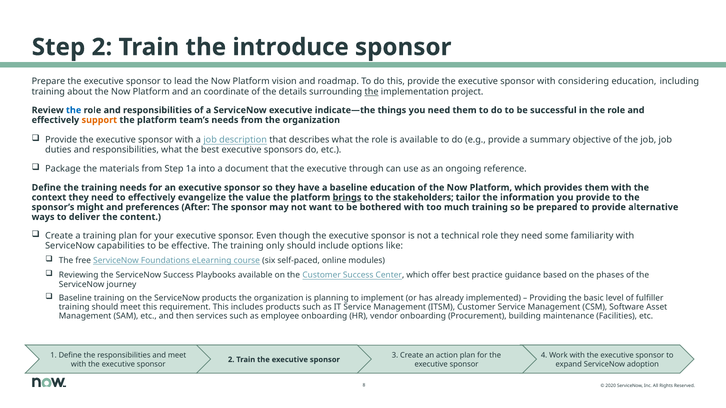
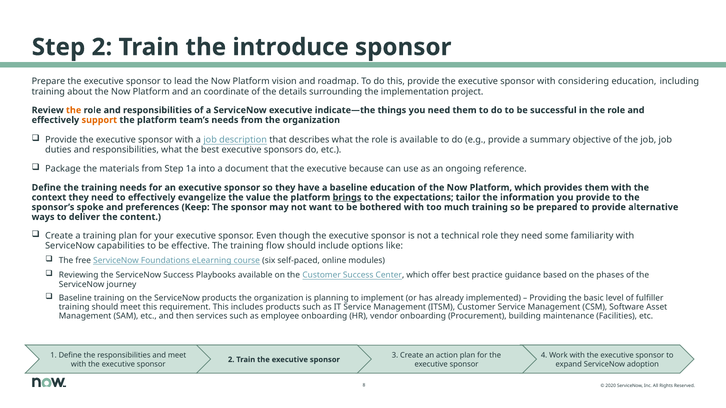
the underline: present -> none (372, 92)
the colour: blue -> orange (74, 110)
through: through -> because (366, 169)
stakeholders: stakeholders -> expectations (423, 198)
might: might -> spoke (90, 207)
After: After -> Keep (196, 207)
only: only -> flow (275, 246)
